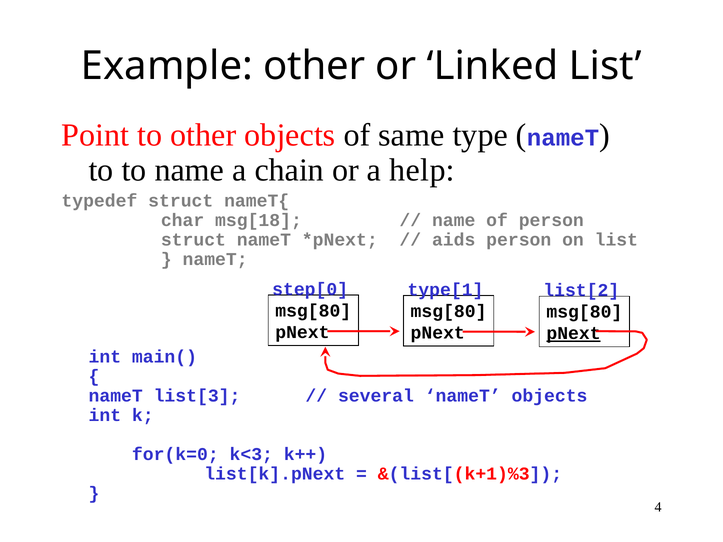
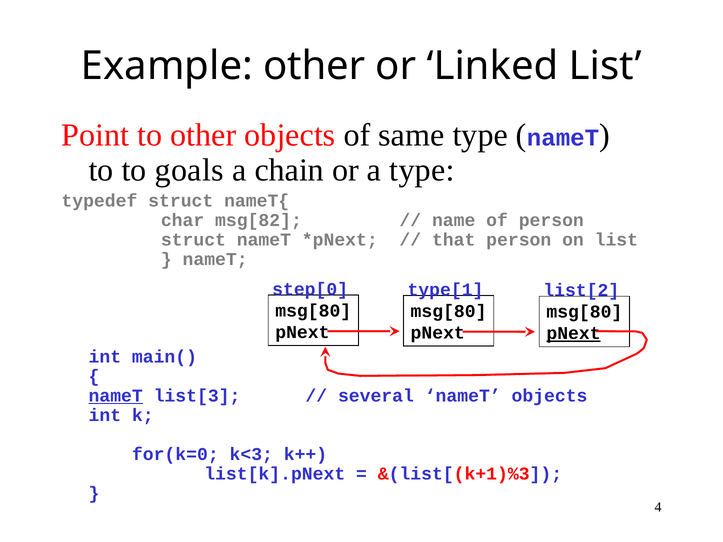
to name: name -> goals (189, 170)
a help: help -> type (422, 170)
msg[18: msg[18 -> msg[82 (258, 220)
aids: aids -> that (454, 240)
nameT underline: none -> present (116, 396)
